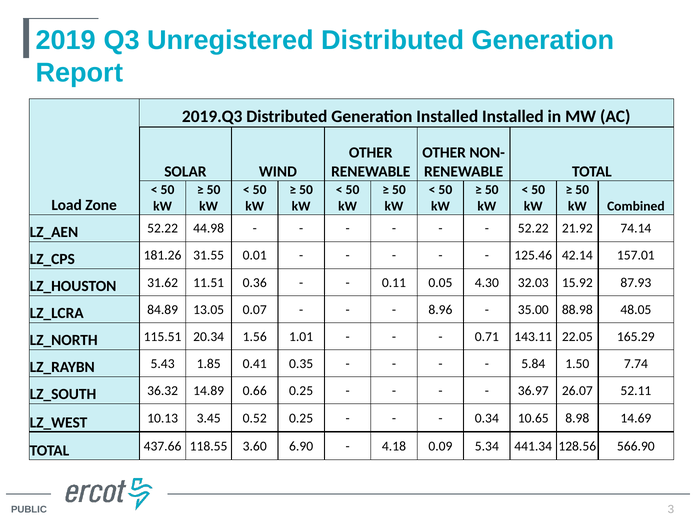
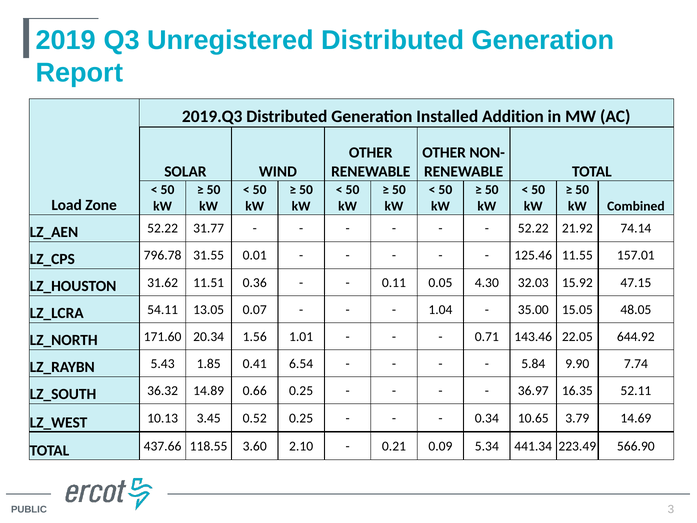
Installed Installed: Installed -> Addition (513, 116)
44.98: 44.98 -> 31.77 (209, 228)
181.26: 181.26 -> 796.78 (163, 255)
42.14: 42.14 -> 11.55 (577, 255)
87.93: 87.93 -> 47.15 (636, 282)
84.89: 84.89 -> 54.11 (163, 309)
8.96: 8.96 -> 1.04 (440, 309)
88.98: 88.98 -> 15.05 (577, 309)
115.51: 115.51 -> 171.60 (163, 336)
143.11: 143.11 -> 143.46 (533, 336)
165.29: 165.29 -> 644.92 (636, 336)
0.35: 0.35 -> 6.54 (301, 363)
1.50: 1.50 -> 9.90 (577, 363)
26.07: 26.07 -> 16.35 (577, 390)
8.98: 8.98 -> 3.79 (577, 418)
6.90: 6.90 -> 2.10 (301, 446)
4.18: 4.18 -> 0.21 (394, 446)
128.56: 128.56 -> 223.49 (577, 446)
